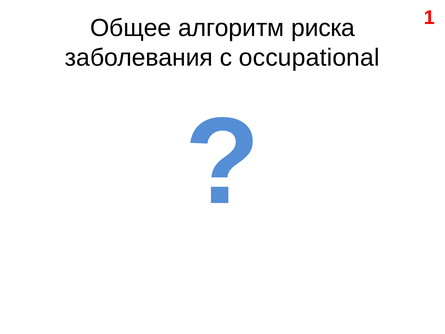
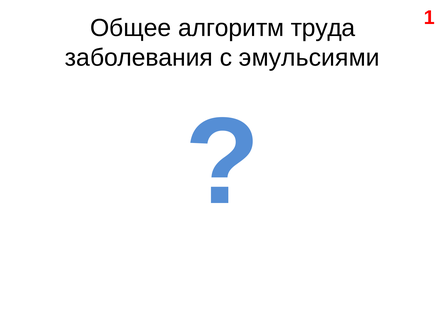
риска: риска -> труда (323, 28)
occupational: occupational -> эмульсиями (309, 58)
